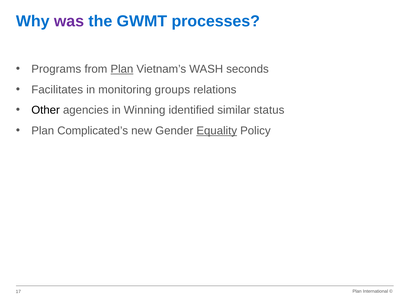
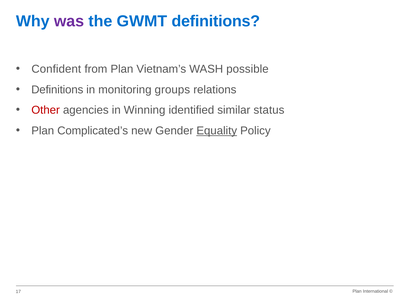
GWMT processes: processes -> definitions (216, 21)
Programs: Programs -> Confident (56, 69)
Plan underline: present -> none (122, 69)
seconds: seconds -> possible (247, 69)
Facilitates: Facilitates -> Definitions (57, 90)
Other colour: black -> red (46, 110)
